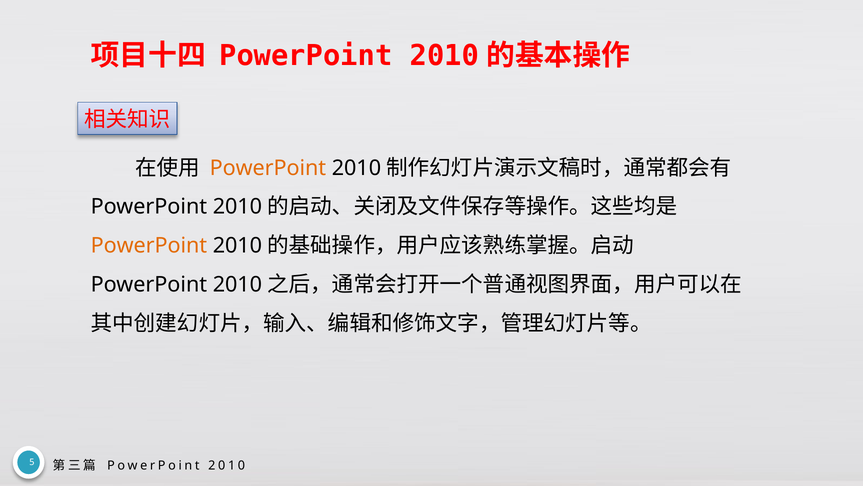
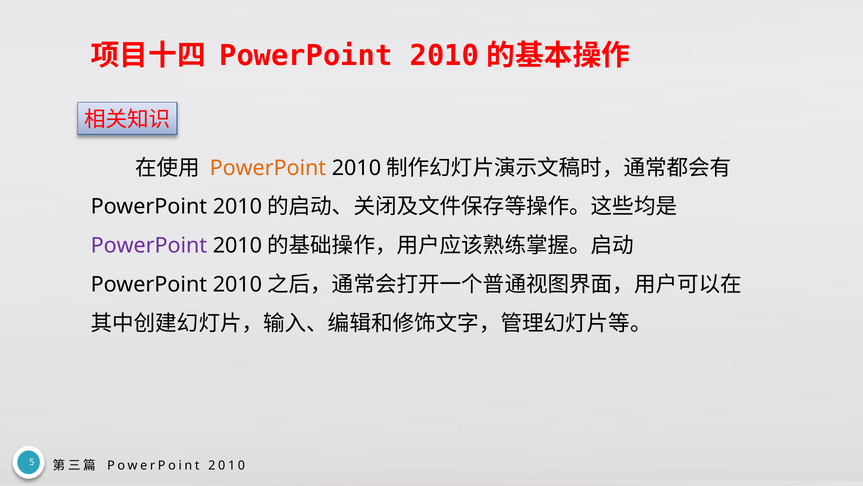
PowerPoint colour: orange -> purple (149, 245)
